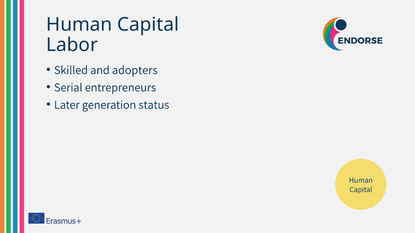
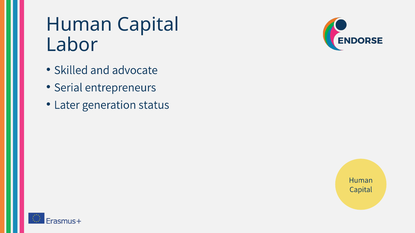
adopters: adopters -> advocate (135, 70)
